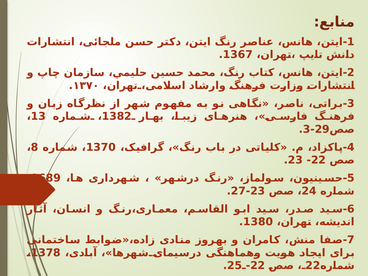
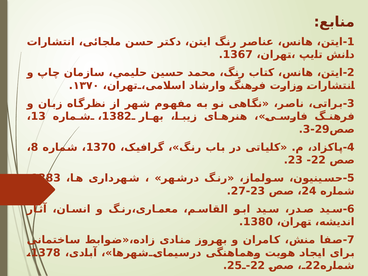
1689: 1689 -> 1383 (46, 178)
